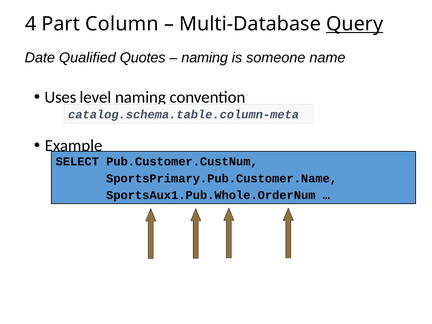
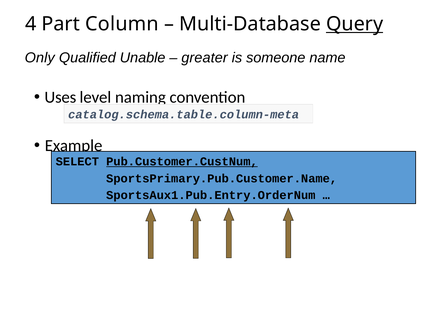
Date: Date -> Only (40, 58)
Quotes: Quotes -> Unable (143, 58)
naming: naming -> greater (205, 58)
Pub.Customer.CustNum underline: none -> present (182, 162)
SportsAux1.Pub.Whole.OrderNum: SportsAux1.Pub.Whole.OrderNum -> SportsAux1.Pub.Entry.OrderNum (211, 195)
